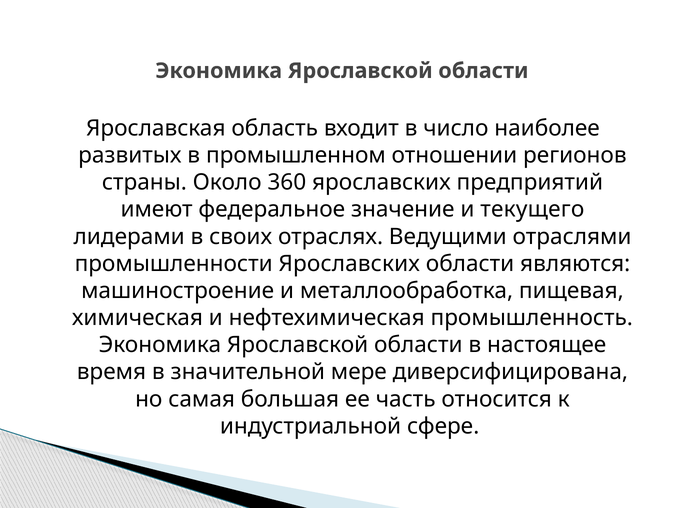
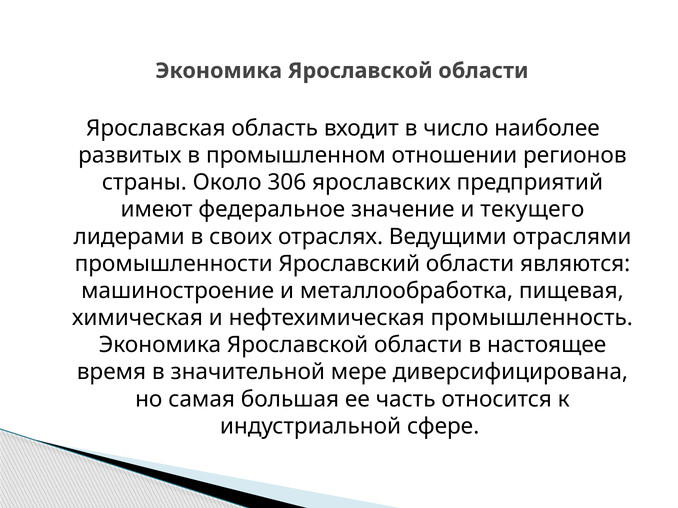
360: 360 -> 306 (287, 183)
промышленности Ярославских: Ярославских -> Ярославский (349, 264)
